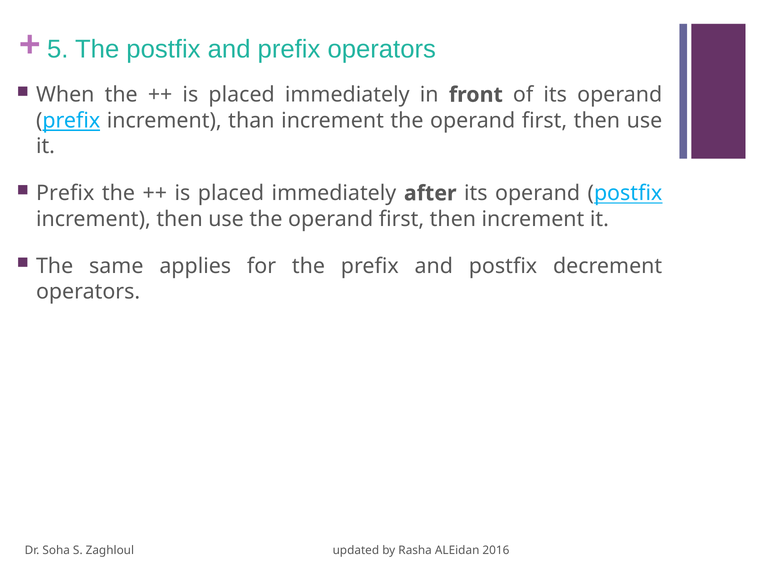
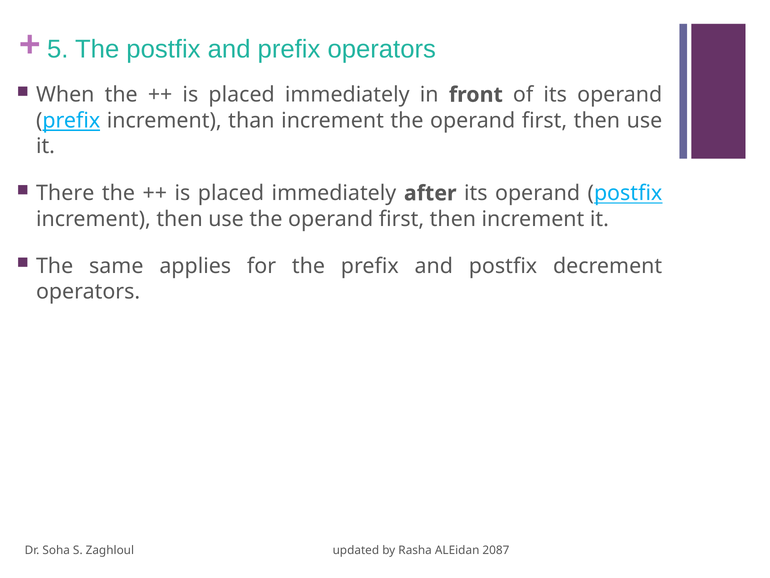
Prefix: Prefix -> There (65, 193)
2016: 2016 -> 2087 (496, 550)
